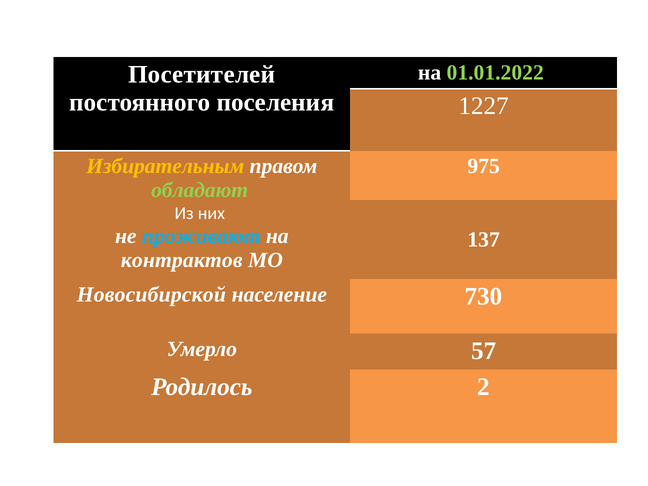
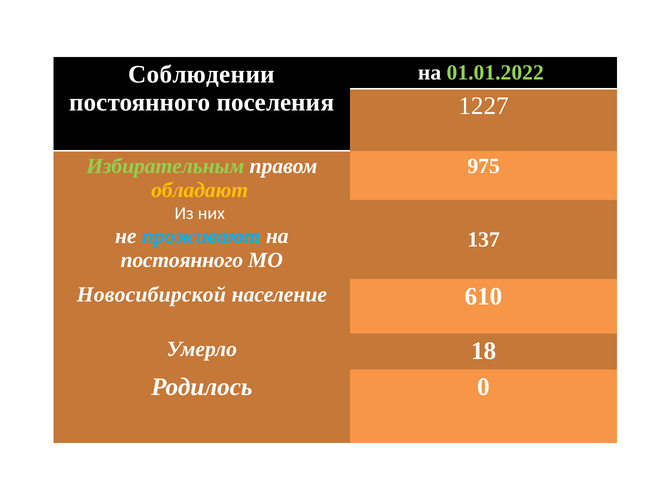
Посетителей: Посетителей -> Соблюдении (202, 75)
Избирательным colour: yellow -> light green (165, 166)
обладают colour: light green -> yellow (200, 190)
контрактов: контрактов -> постоянного (182, 260)
730: 730 -> 610 (484, 297)
57: 57 -> 18 (484, 351)
2: 2 -> 0 (484, 387)
